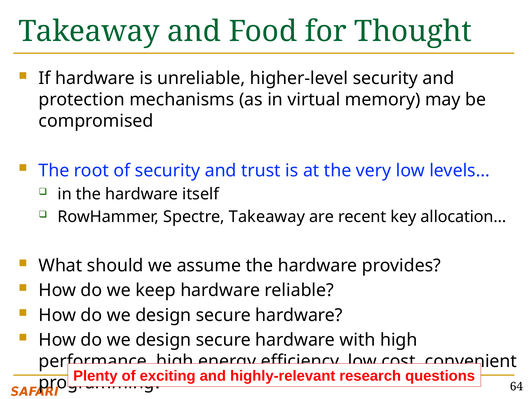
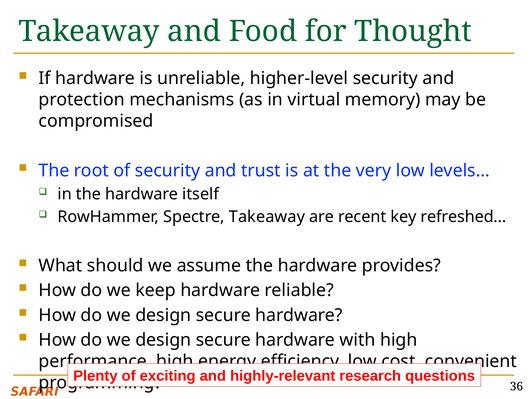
allocation…: allocation… -> refreshed… (464, 217)
64: 64 -> 36 (516, 387)
